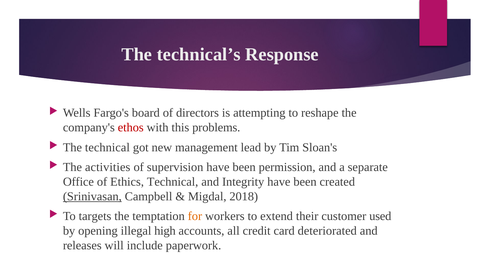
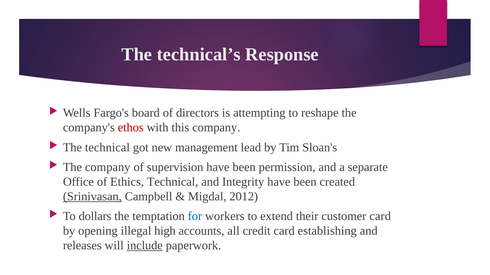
this problems: problems -> company (216, 128)
The activities: activities -> company (108, 167)
2018: 2018 -> 2012 (244, 197)
targets: targets -> dollars (95, 217)
for colour: orange -> blue (195, 217)
customer used: used -> card (380, 217)
deteriorated: deteriorated -> establishing (327, 231)
include underline: none -> present (145, 246)
